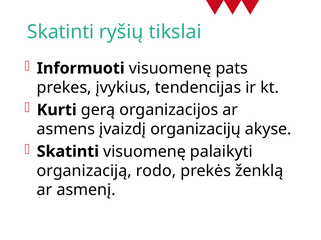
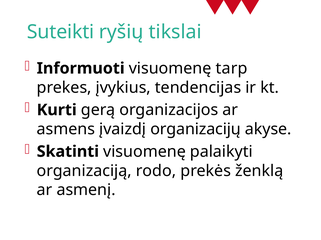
Skatinti: Skatinti -> Suteikti (61, 32)
pats: pats -> tarp (232, 69)
